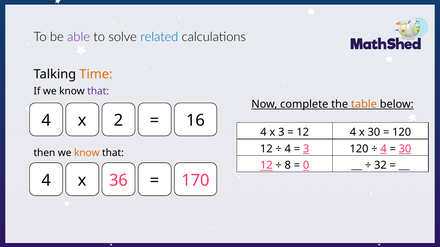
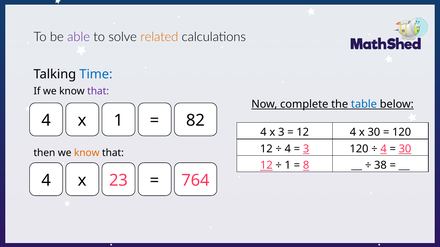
related colour: blue -> orange (159, 37)
Time colour: orange -> blue (96, 74)
table colour: orange -> blue (364, 104)
x 2: 2 -> 1 (119, 121)
16: 16 -> 82 (196, 121)
8: 8 -> 1 (288, 166)
0: 0 -> 8 (306, 166)
32: 32 -> 38 (380, 166)
36: 36 -> 23 (118, 181)
170: 170 -> 764 (196, 181)
